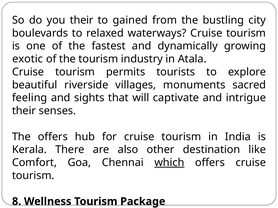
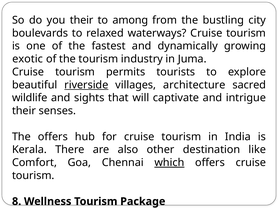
gained: gained -> among (130, 20)
Atala: Atala -> Juma (192, 59)
riverside underline: none -> present (86, 85)
monuments: monuments -> architecture (194, 85)
feeling: feeling -> wildlife (30, 98)
